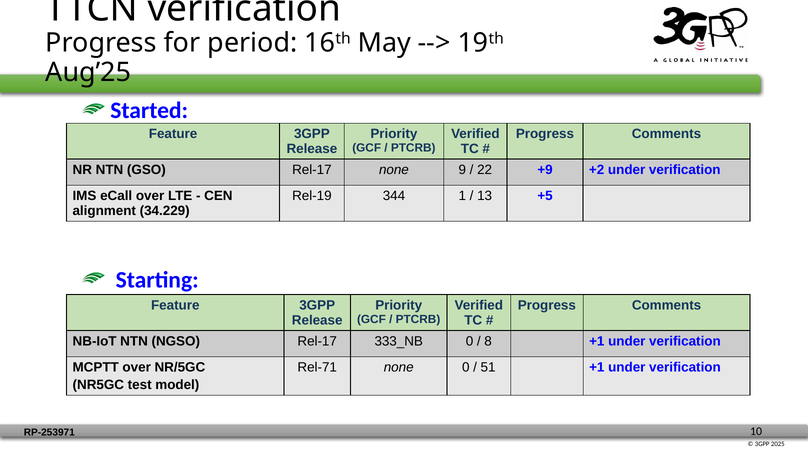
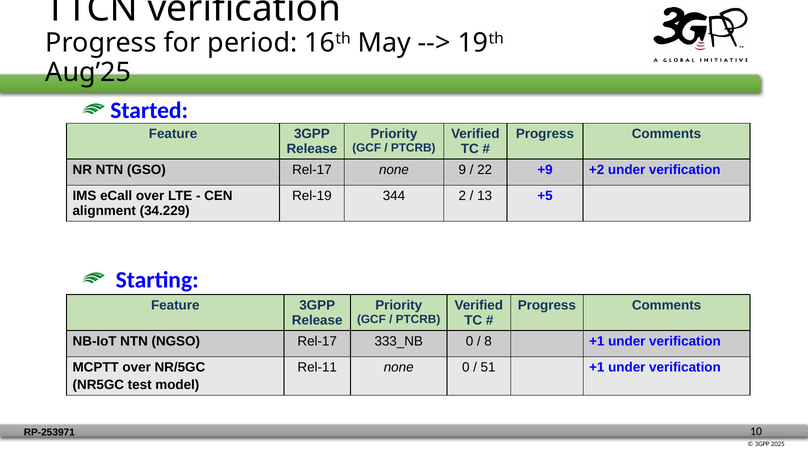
1: 1 -> 2 (462, 196)
Rel-71: Rel-71 -> Rel-11 (317, 368)
